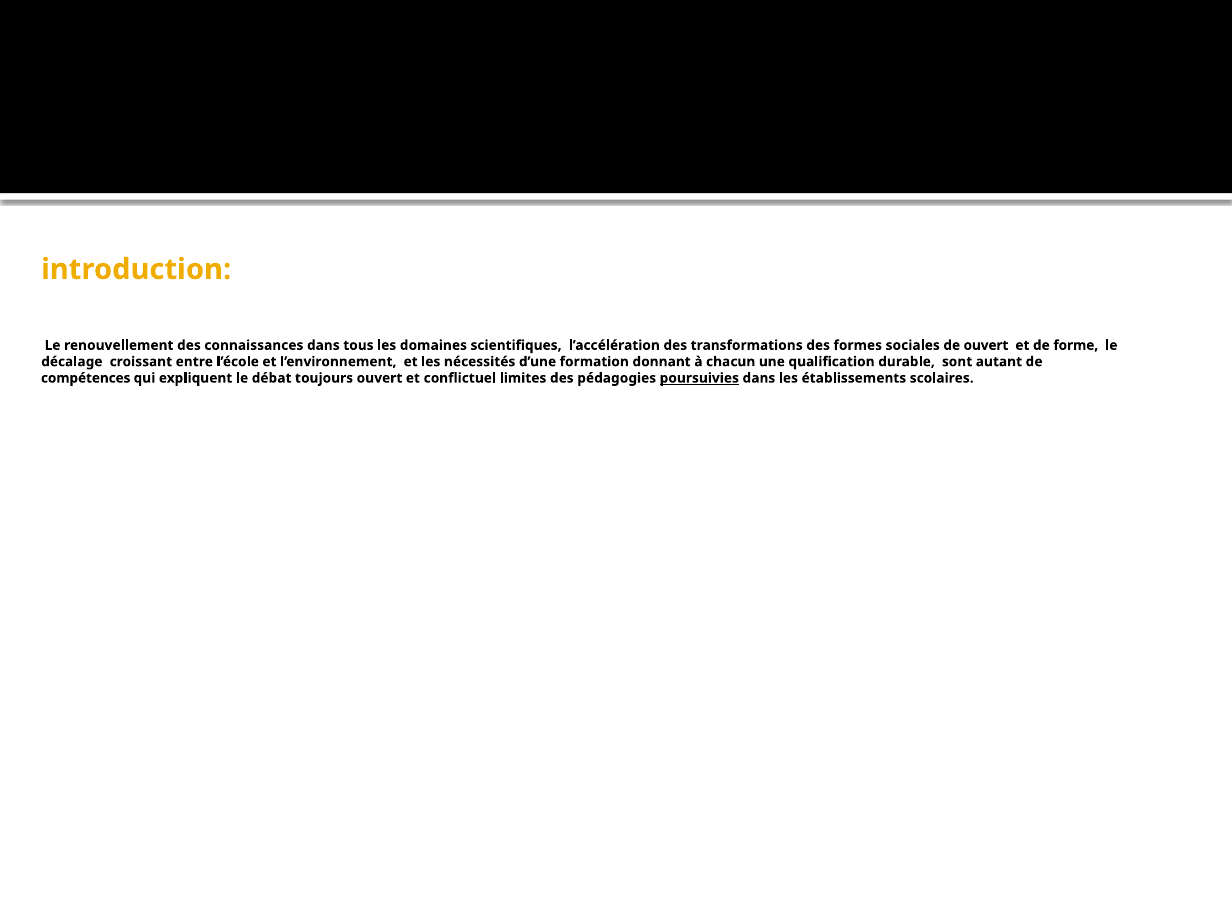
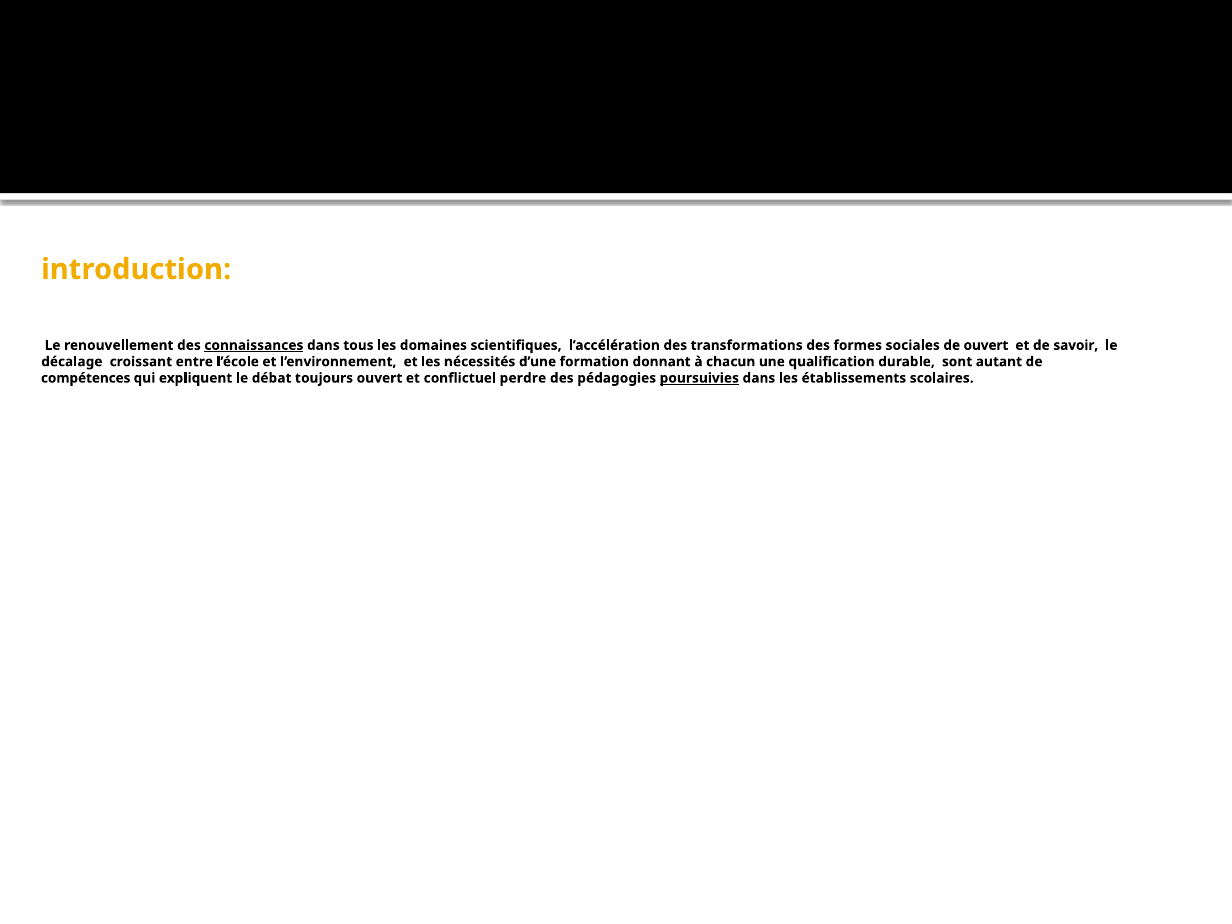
connaissances underline: none -> present (254, 345)
forme: forme -> savoir (1076, 345)
limites: limites -> perdre (523, 378)
